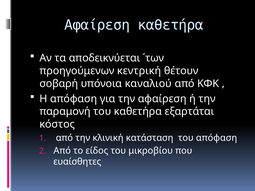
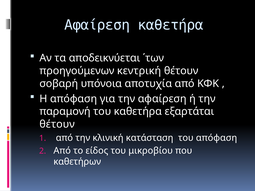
καναλιού: καναλιού -> αποτυχία (148, 84)
κόστος: κόστος -> θέτουν (57, 124)
ευαίσθητες: ευαίσθητες -> καθετήρων (77, 162)
